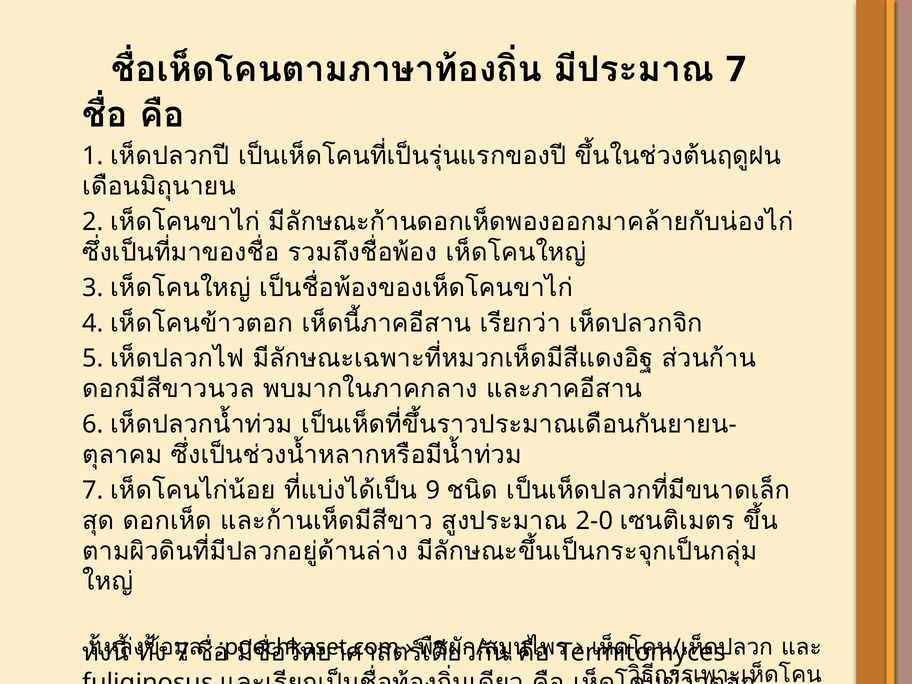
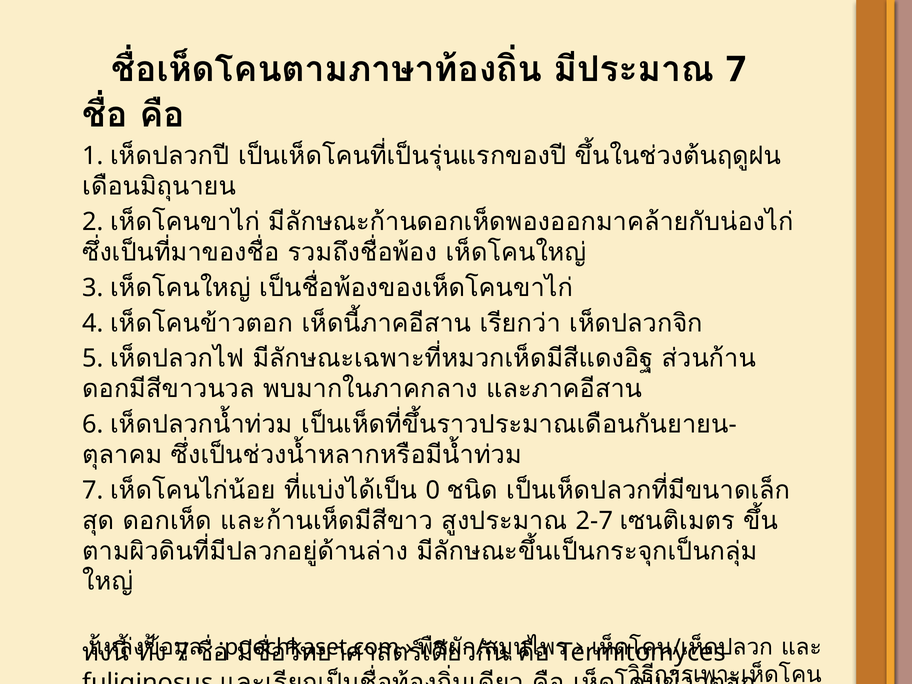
9: 9 -> 0 (433, 490)
2-0: 2-0 -> 2-7 (594, 521)
